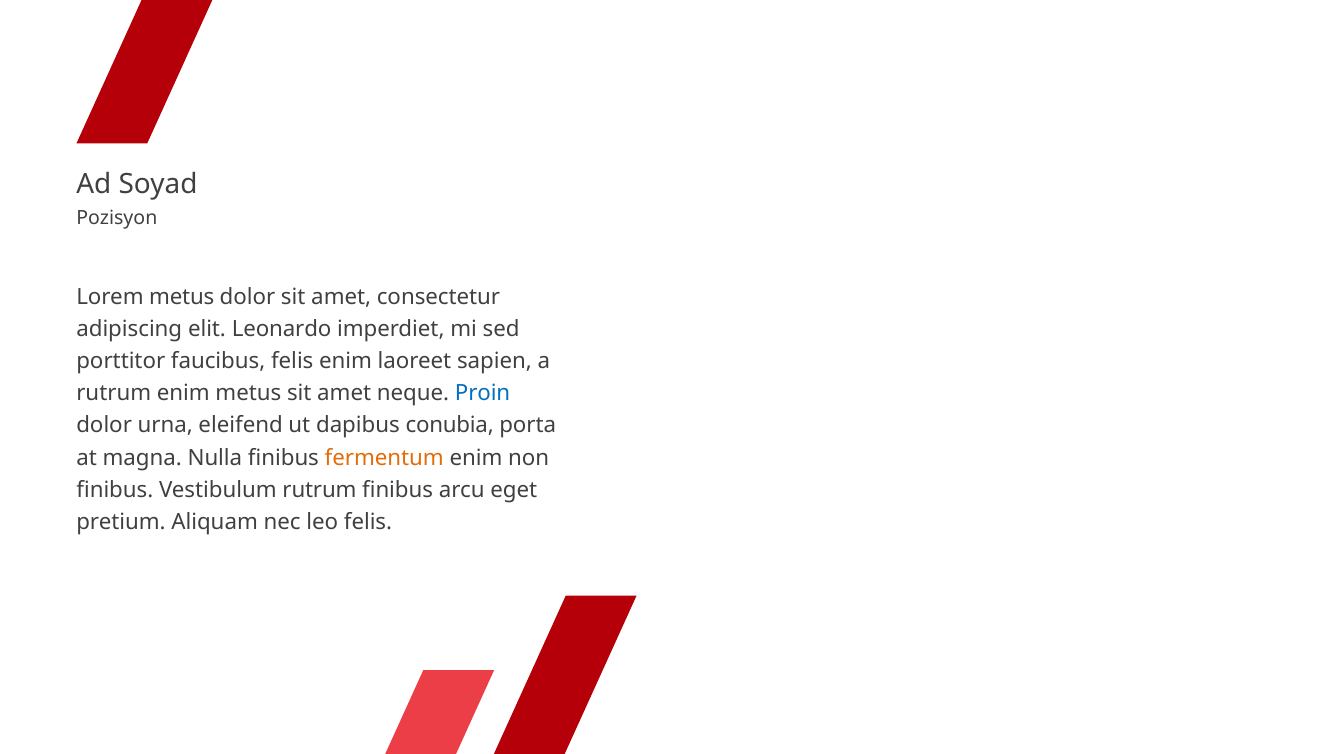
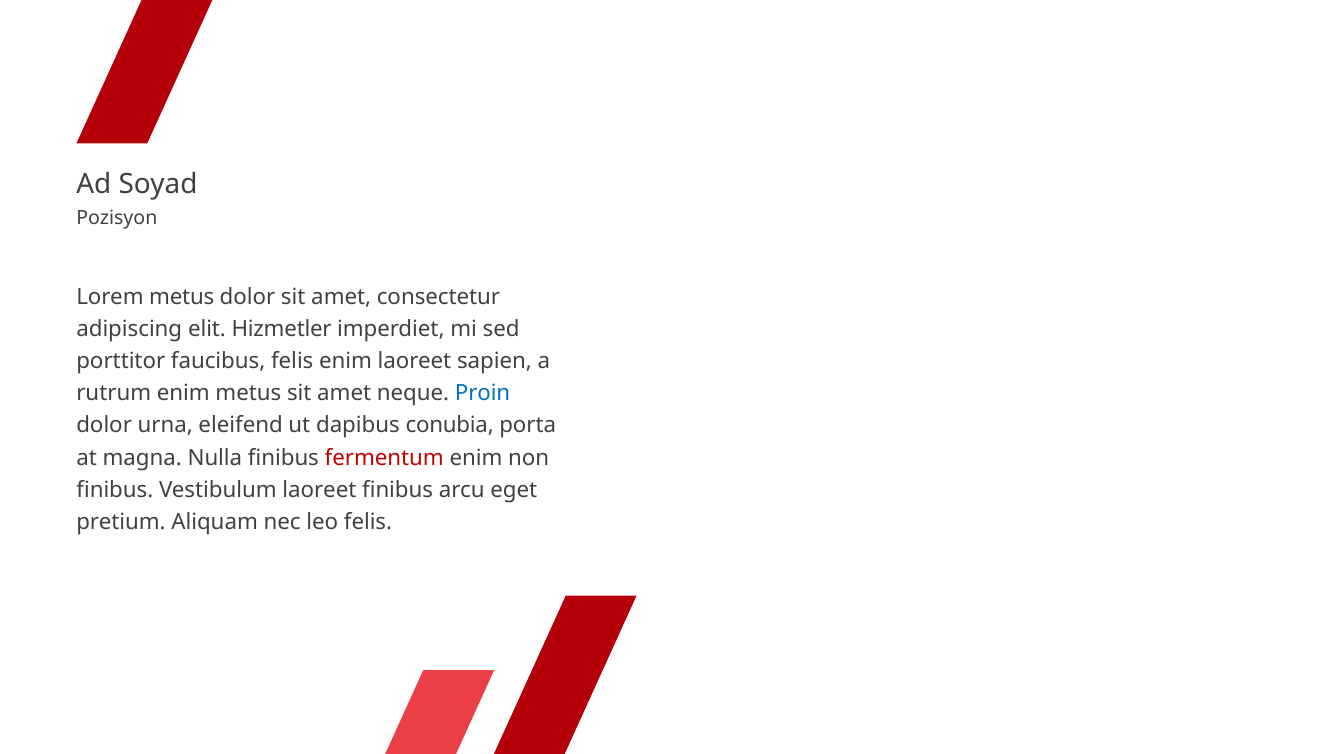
Leonardo: Leonardo -> Hizmetler (282, 329)
fermentum colour: orange -> red (384, 458)
Vestibulum rutrum: rutrum -> laoreet (319, 490)
